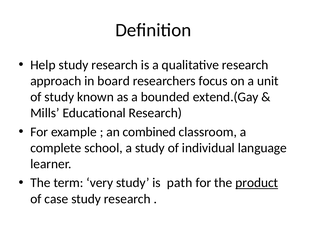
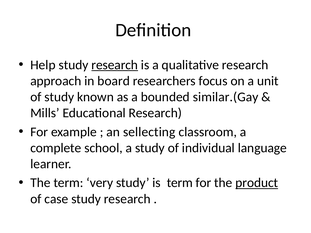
research underline: none -> present (115, 65)
extend.(Gay: extend.(Gay -> similar.(Gay (226, 97)
combined: combined -> sellecting (149, 132)
is path: path -> term (180, 183)
